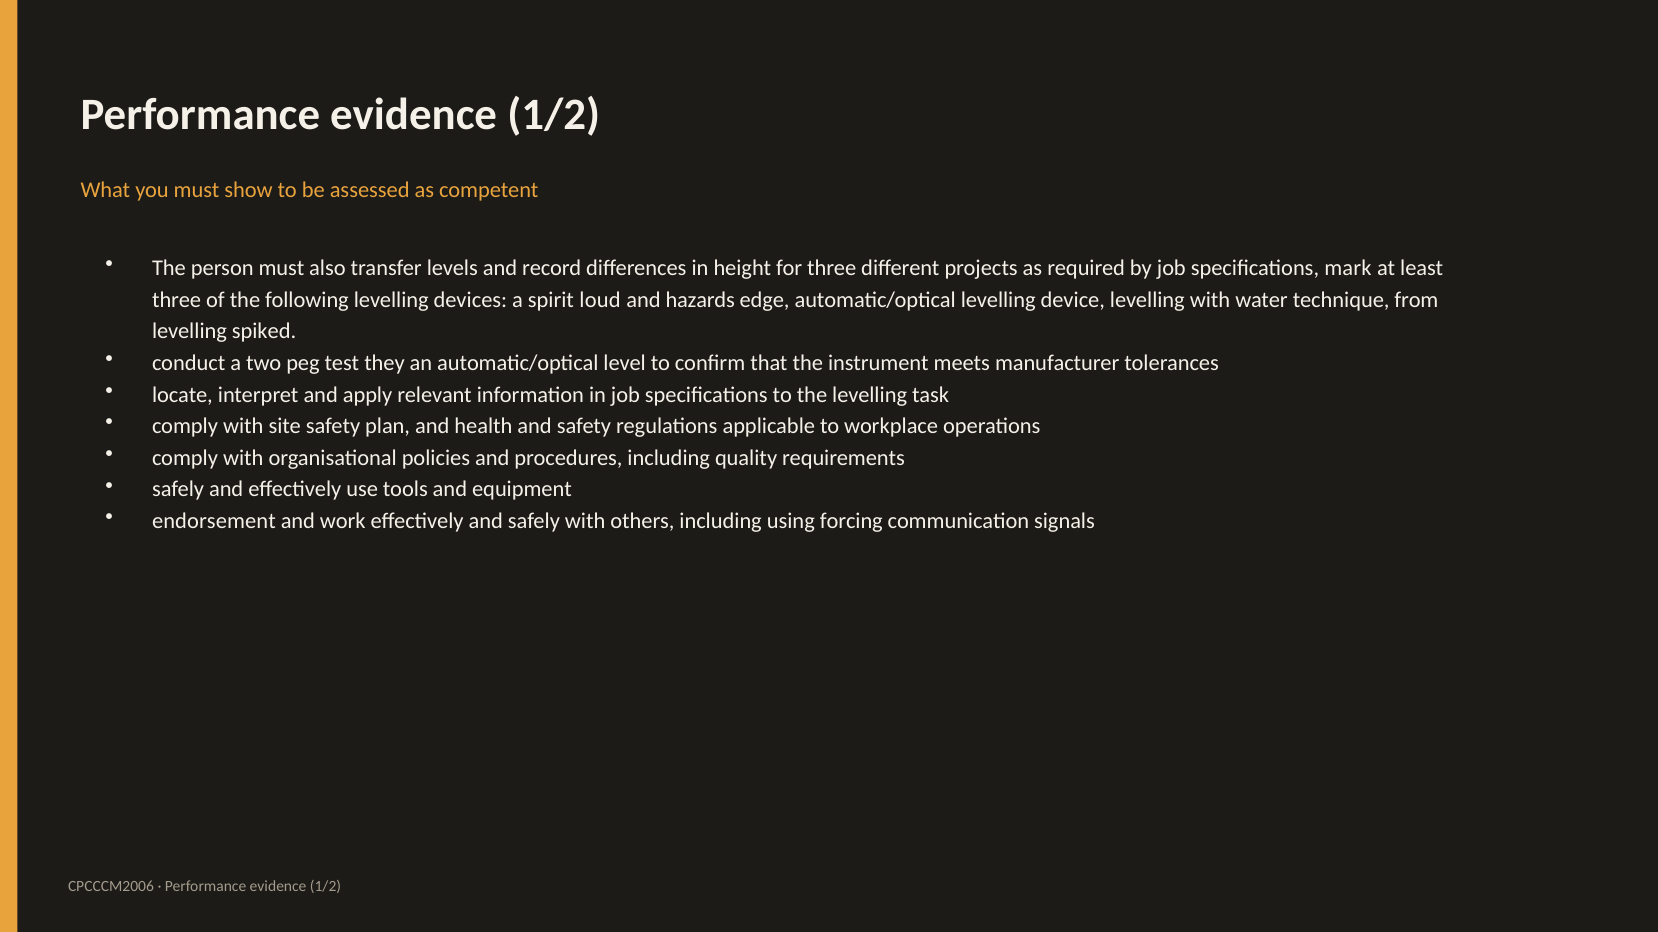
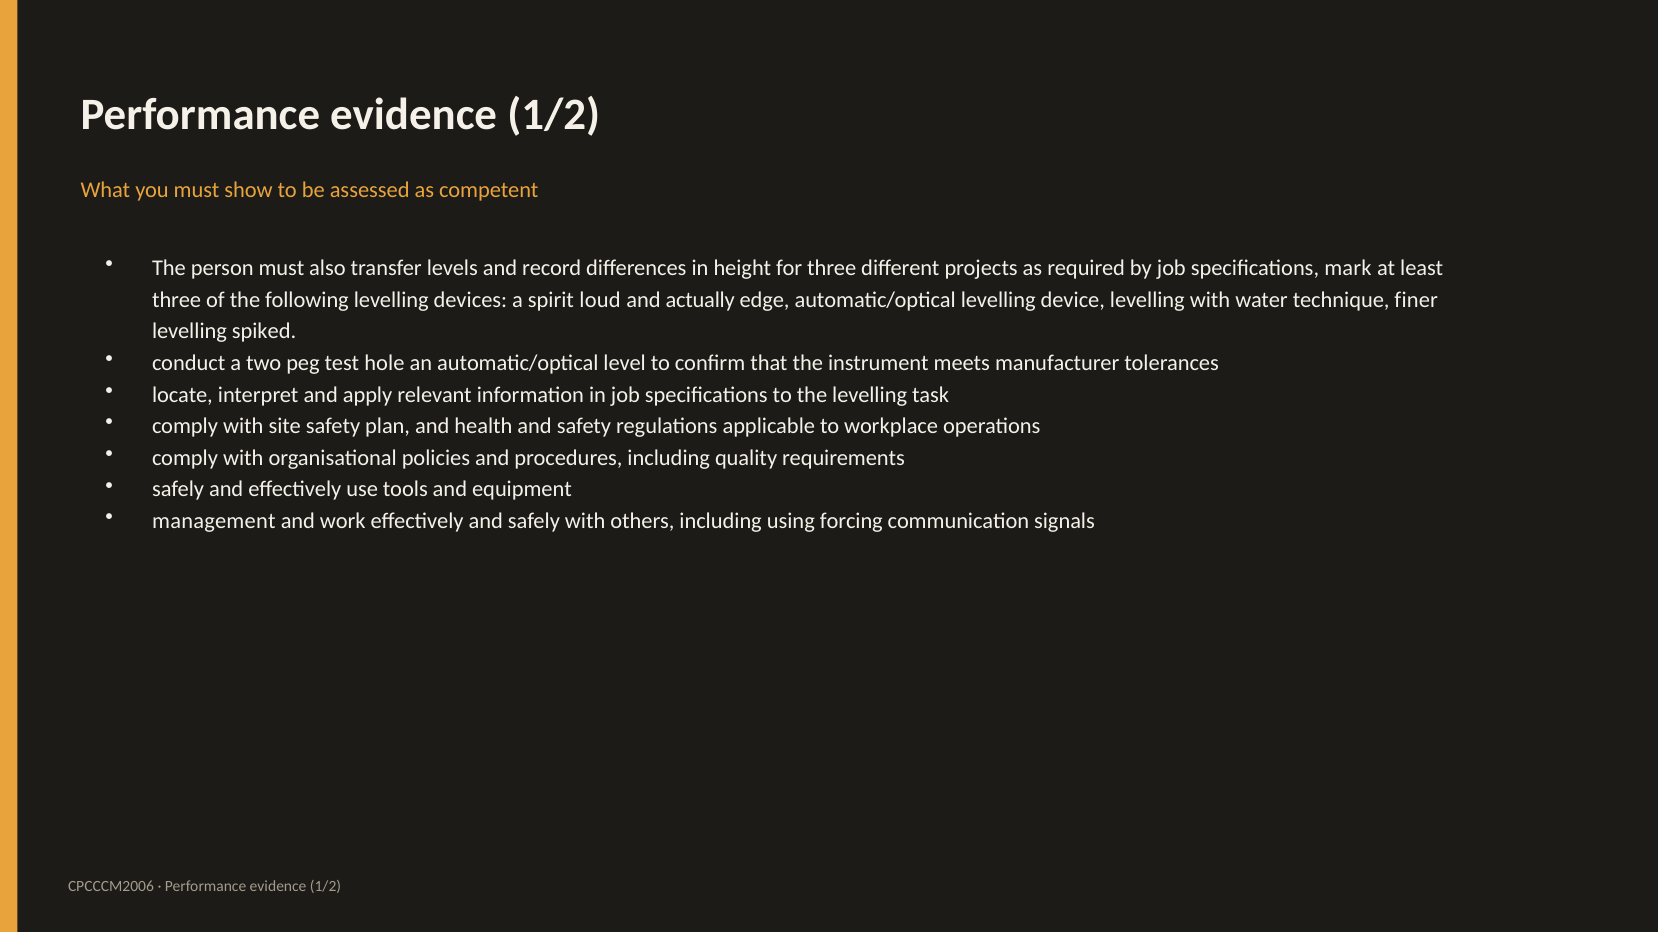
hazards: hazards -> actually (700, 300)
from: from -> finer (1416, 300)
they: they -> hole (384, 363)
endorsement: endorsement -> management (214, 521)
